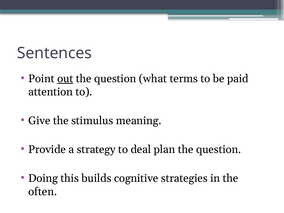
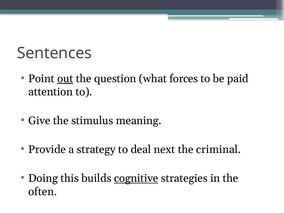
terms: terms -> forces (184, 79)
plan: plan -> next (164, 150)
question: question -> criminal (219, 150)
cognitive underline: none -> present (136, 178)
